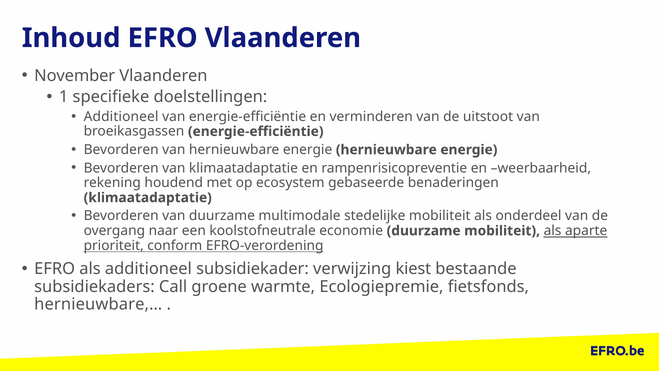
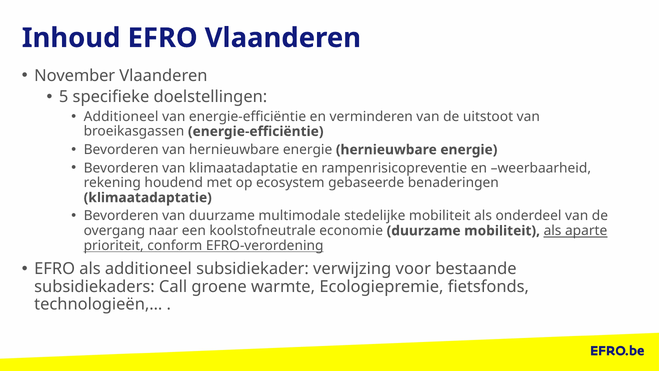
1: 1 -> 5 (64, 97)
kiest: kiest -> voor (413, 269)
hernieuwbare,…: hernieuwbare,… -> technologieën,… (98, 304)
